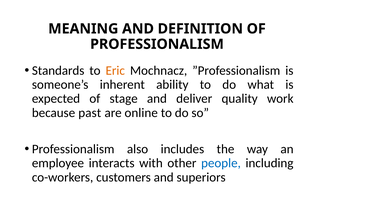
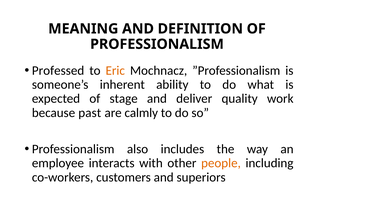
Standards: Standards -> Professed (58, 70)
online: online -> calmly (141, 112)
people colour: blue -> orange (221, 163)
